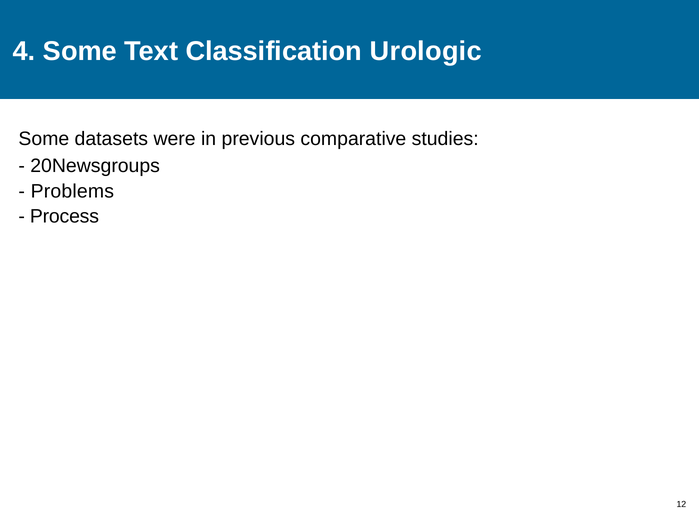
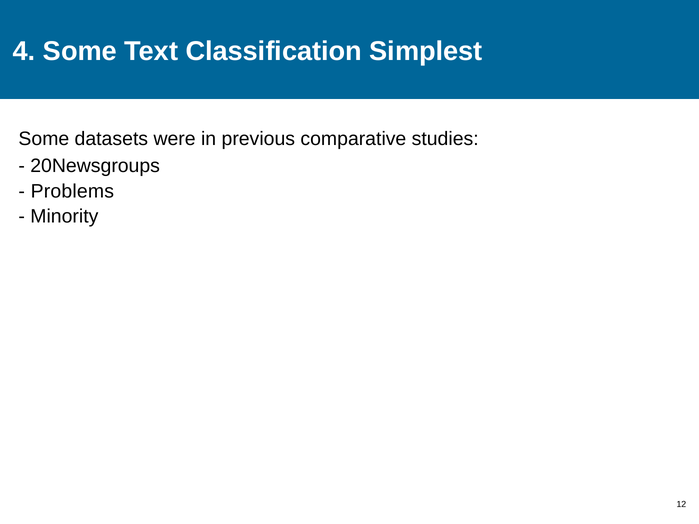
Urologic: Urologic -> Simplest (426, 51)
Process: Process -> Minority (64, 216)
